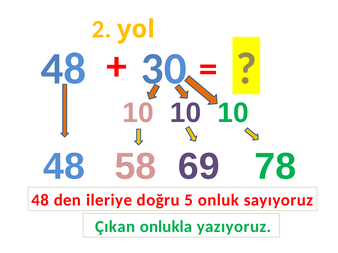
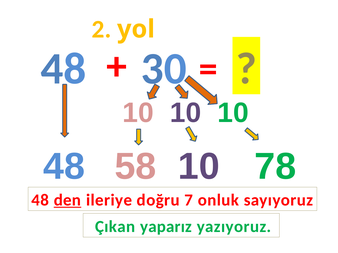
58 69: 69 -> 10 (199, 167)
den underline: none -> present (67, 200)
5: 5 -> 7 (189, 200)
onlukla: onlukla -> yaparız (166, 227)
